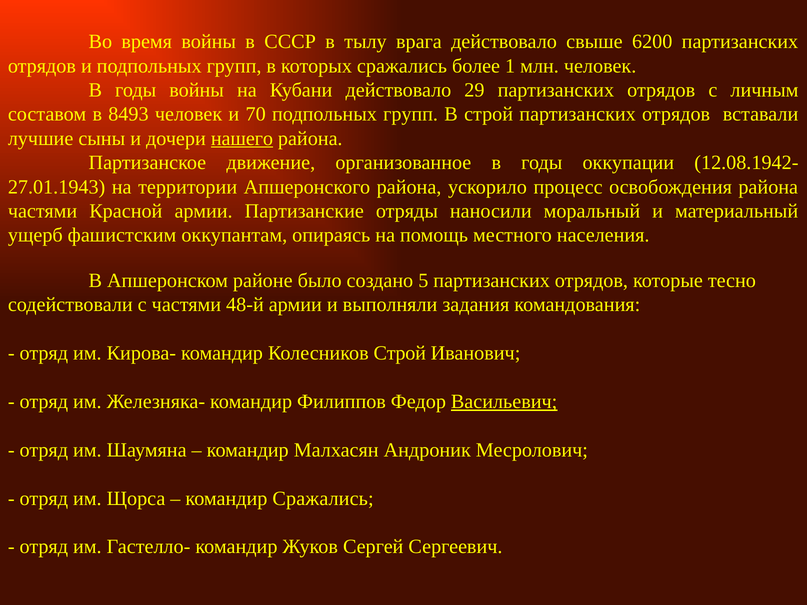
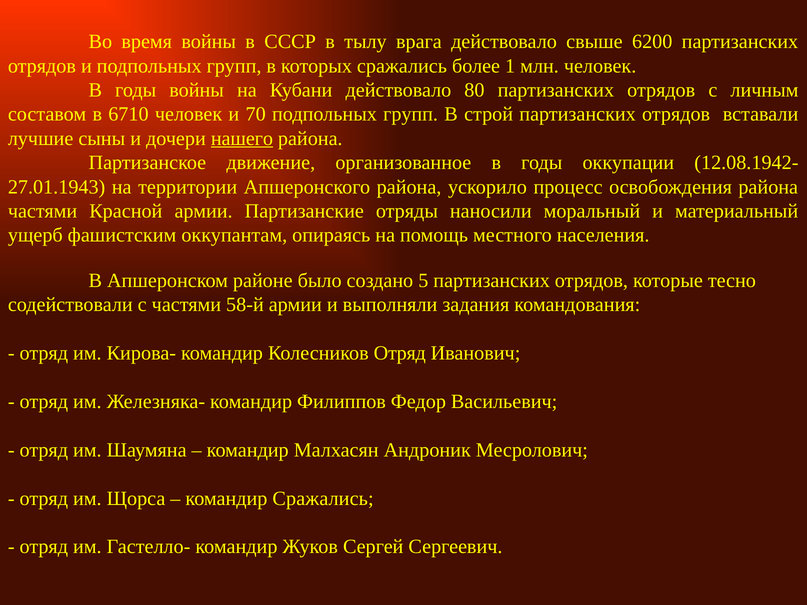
29: 29 -> 80 (474, 90)
8493: 8493 -> 6710 (128, 114)
48-й: 48-й -> 58-й (245, 305)
Колесников Строй: Строй -> Отряд (400, 353)
Васильевич underline: present -> none (504, 402)
